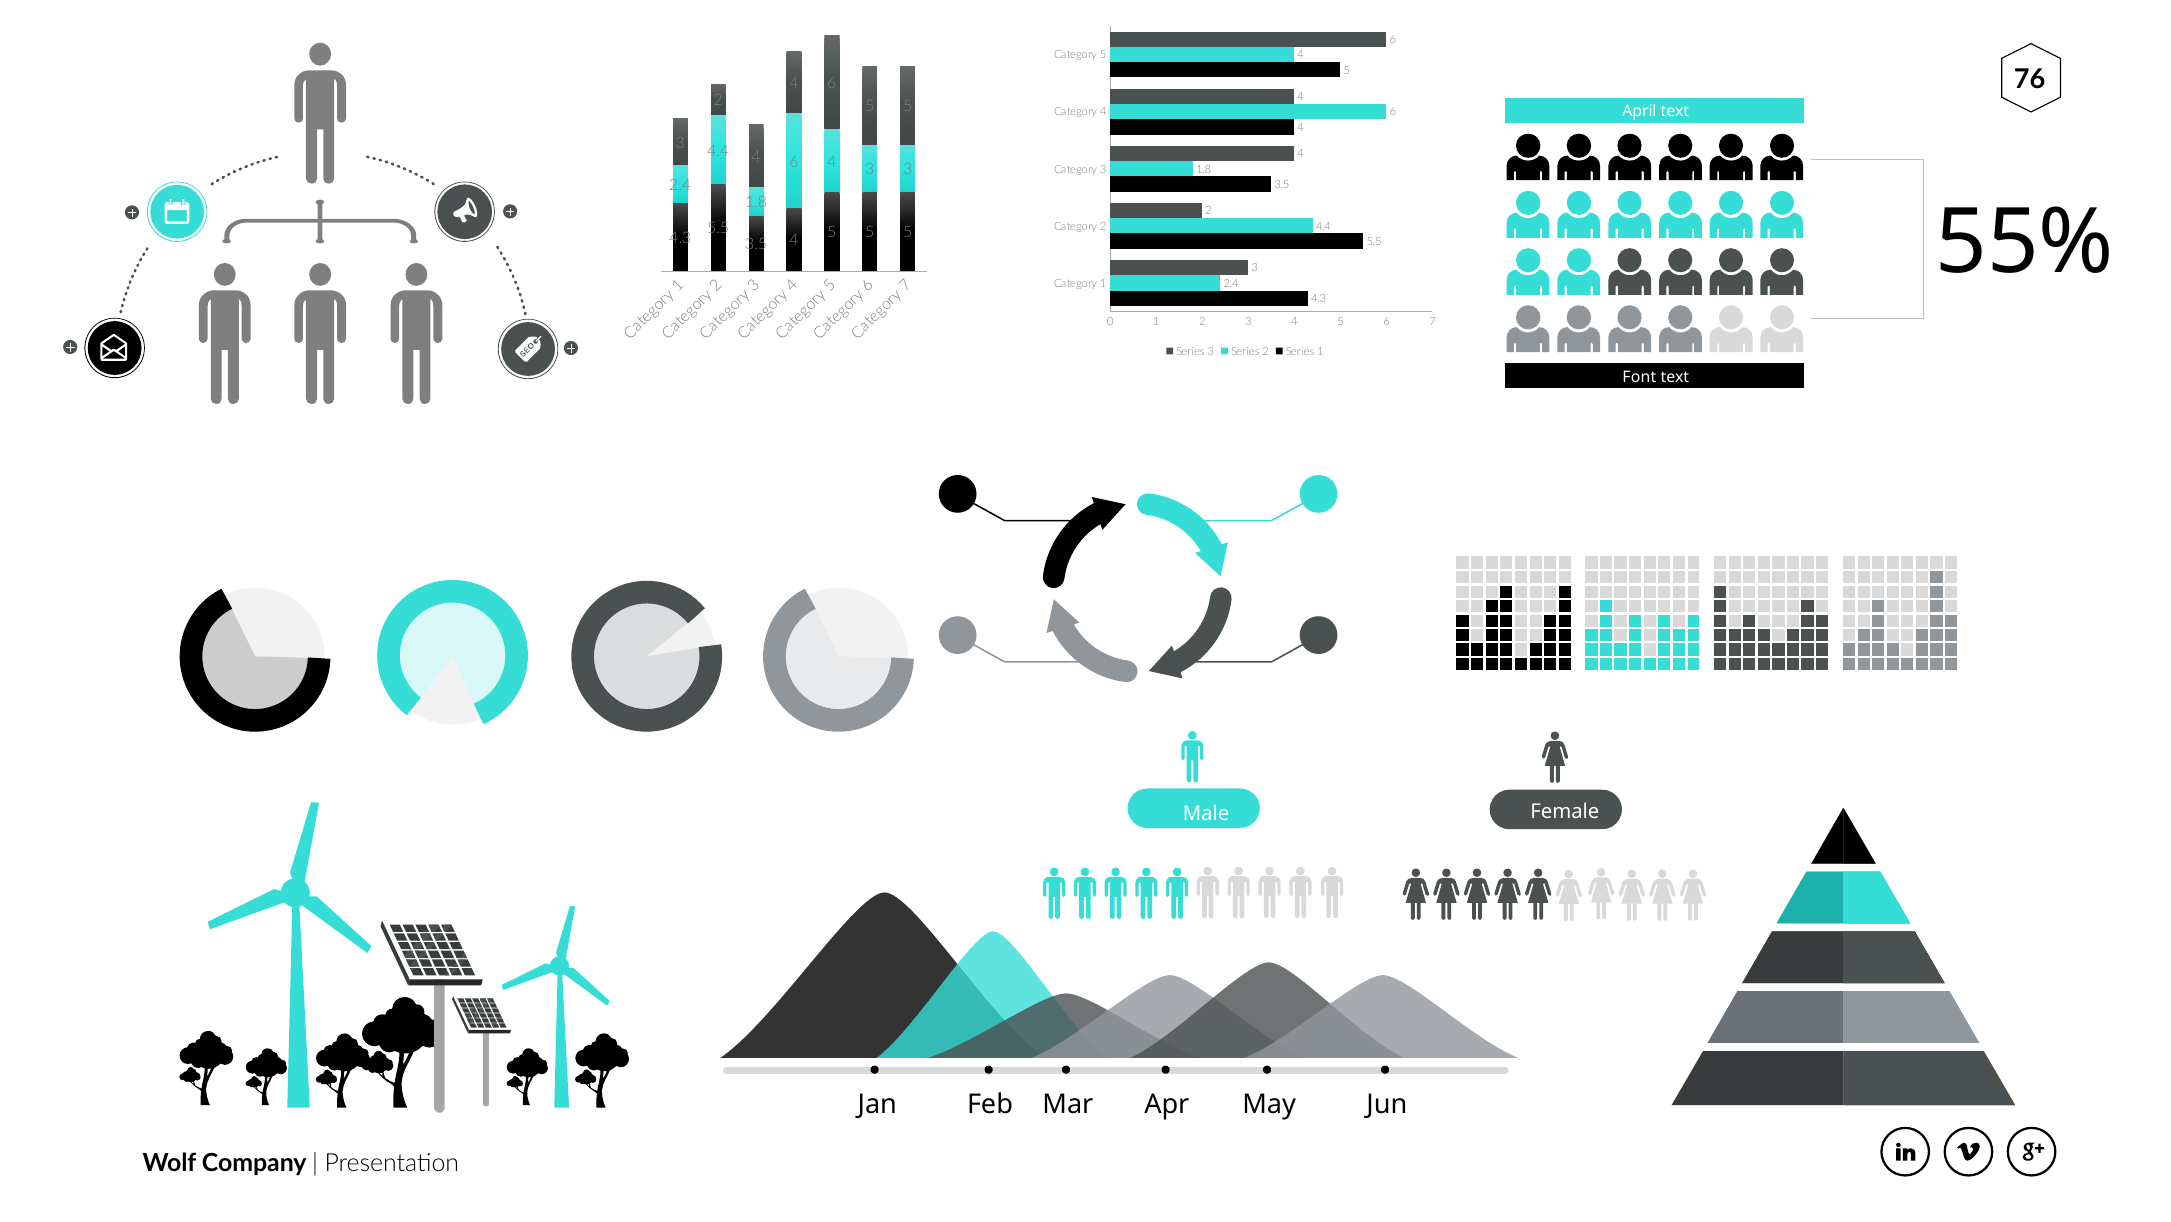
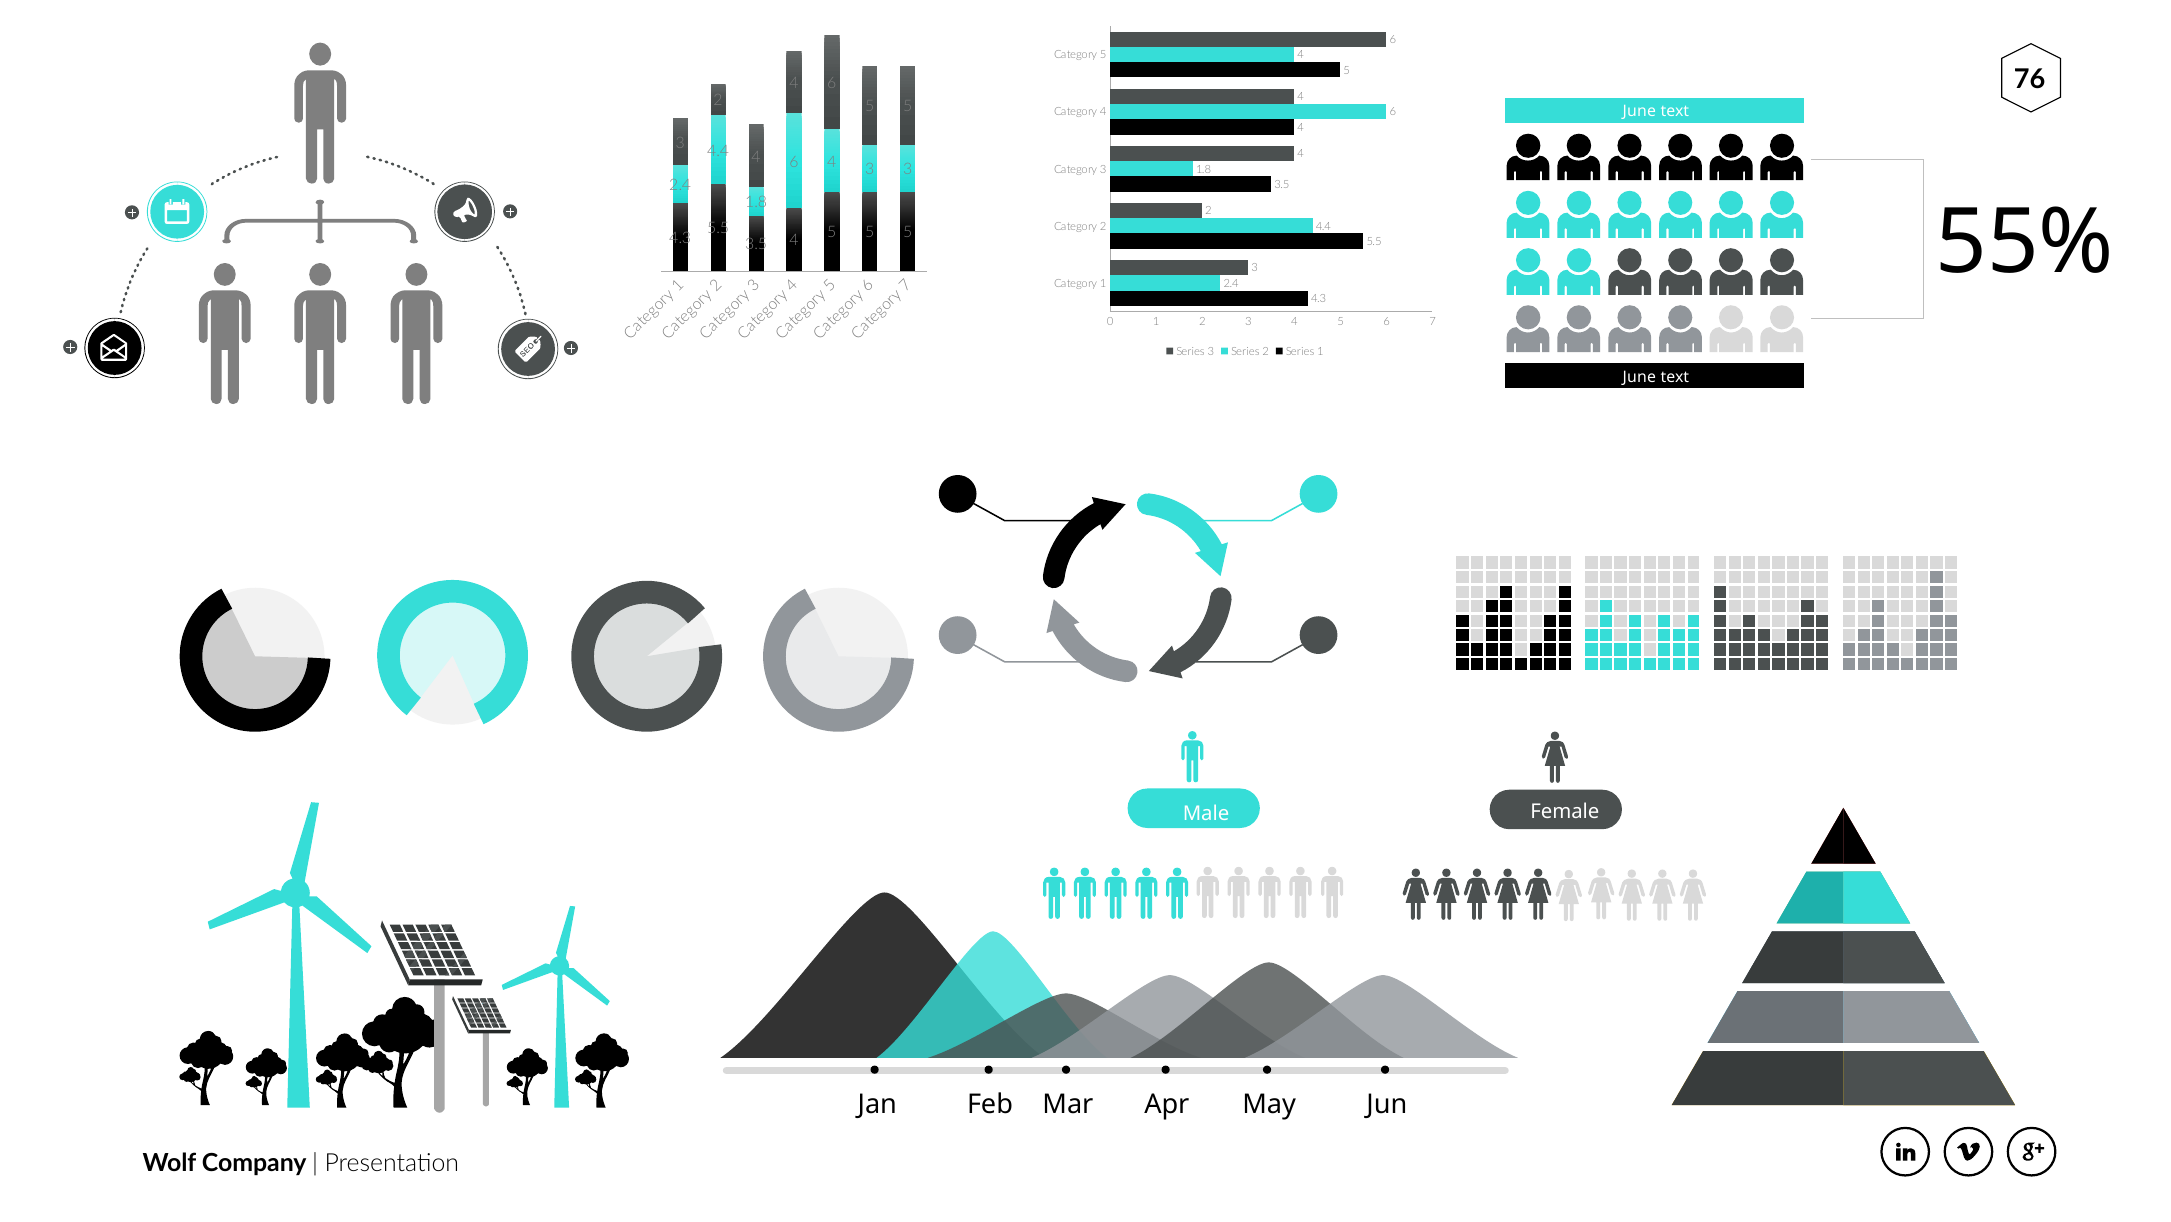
April: April -> June (1639, 111)
Font: Font -> June (1639, 377)
